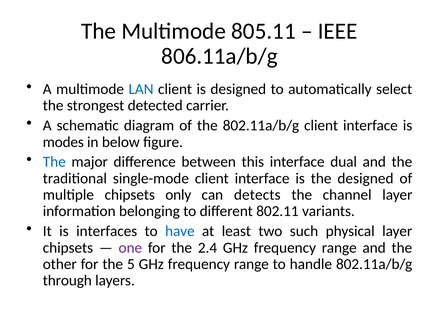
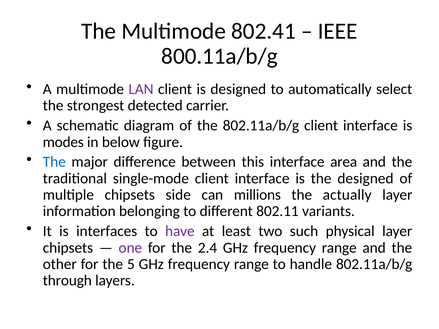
805.11: 805.11 -> 802.41 (263, 31)
806.11a/b/g: 806.11a/b/g -> 800.11a/b/g (219, 56)
LAN colour: blue -> purple (141, 89)
dual: dual -> area (344, 162)
only: only -> side (178, 195)
detects: detects -> millions (257, 195)
channel: channel -> actually (347, 195)
have colour: blue -> purple (180, 231)
